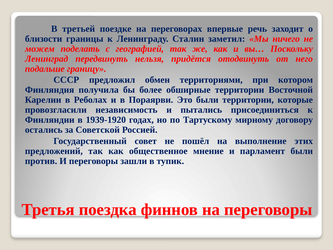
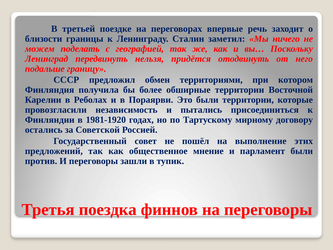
1939-1920: 1939-1920 -> 1981-1920 (106, 120)
